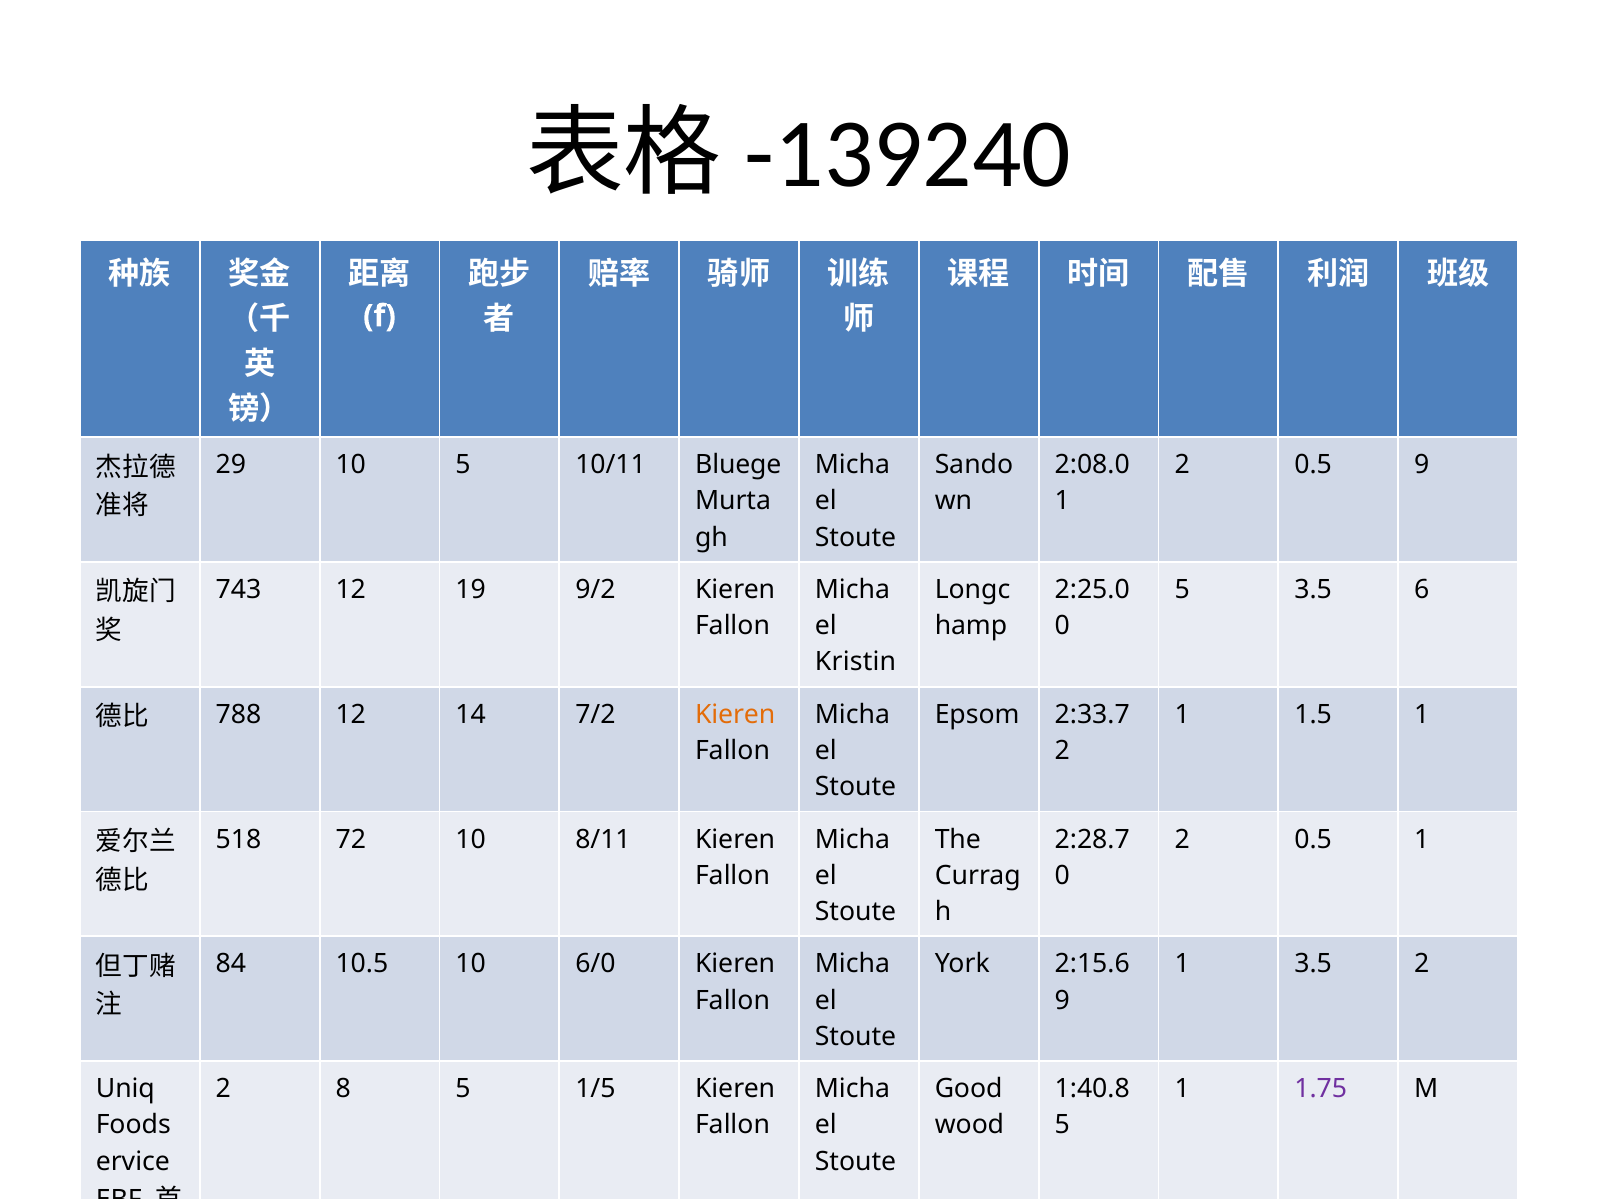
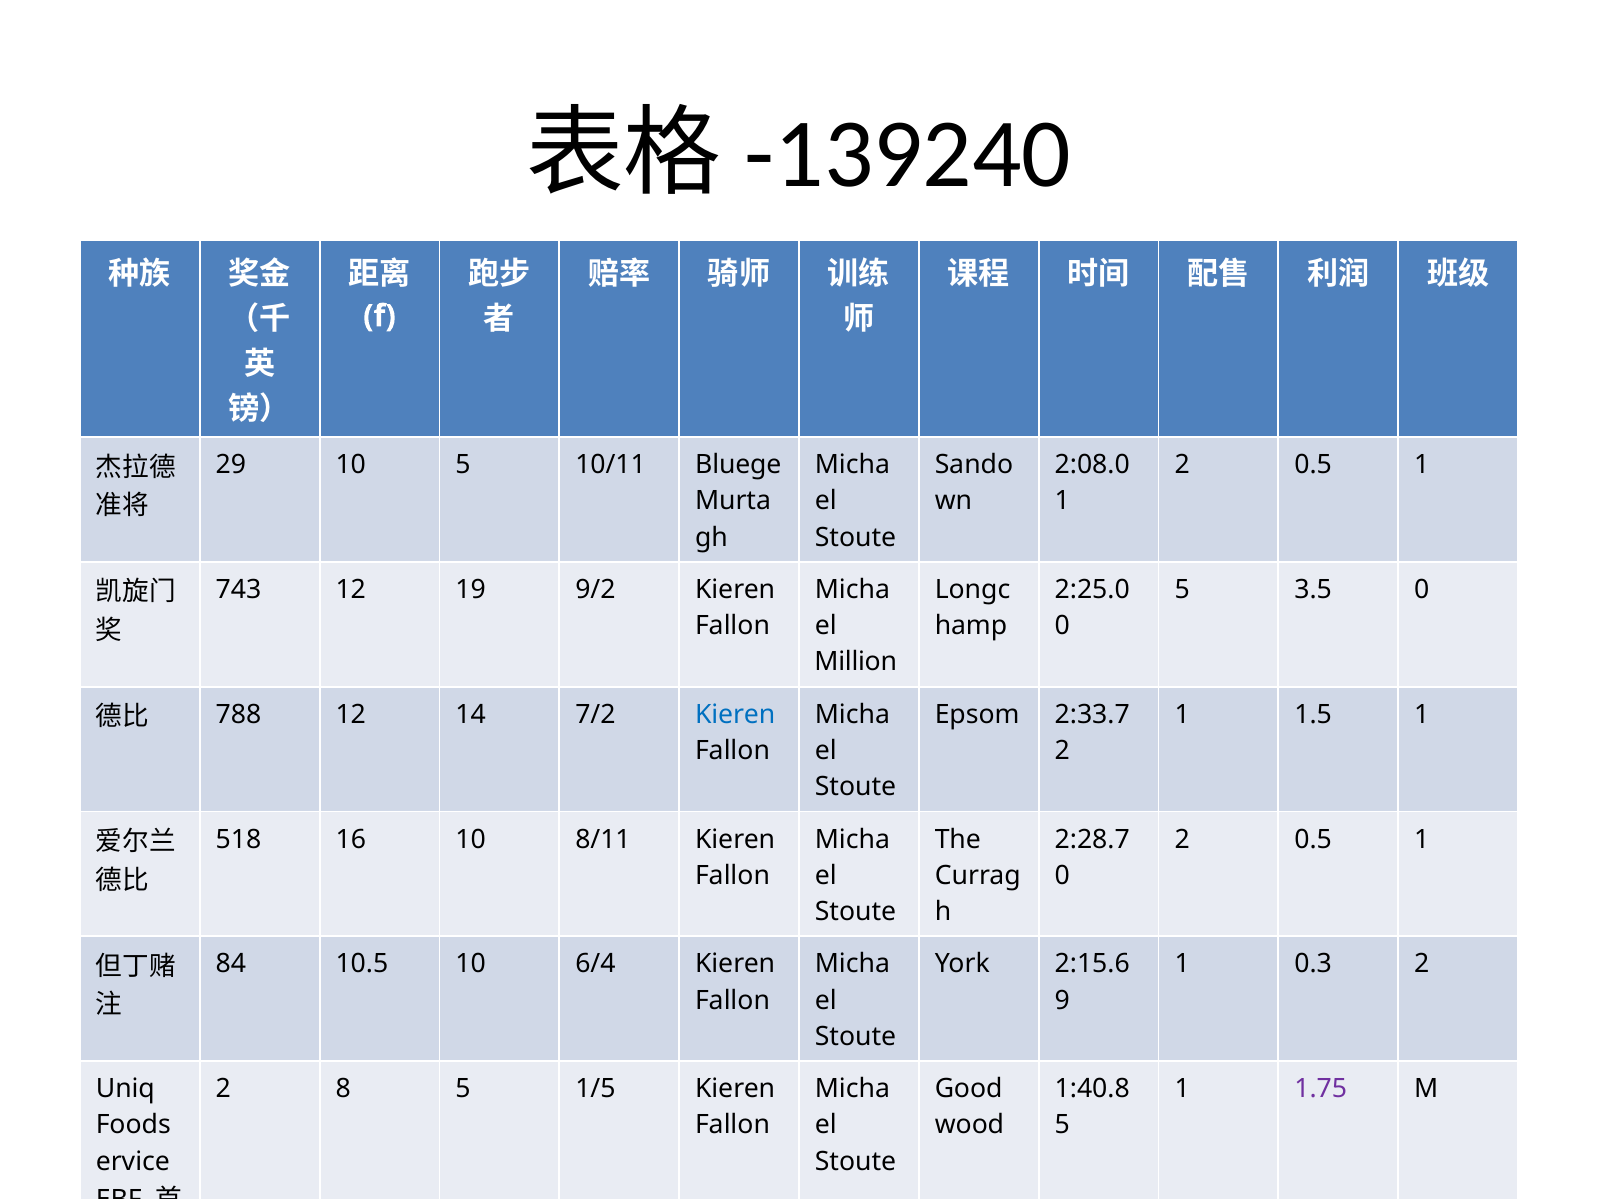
9: 9 -> 1 (1422, 465)
3.5 6: 6 -> 0 (1422, 589)
Kristin: Kristin -> Million (856, 662)
Kieren colour: orange -> blue (735, 714)
72: 72 -> 16 (351, 839)
6/0: 6/0 -> 6/4 (595, 964)
1 3.5: 3.5 -> 0.3 (1313, 964)
